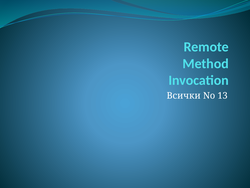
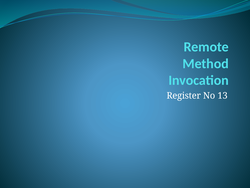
Всички: Всички -> Register (184, 96)
